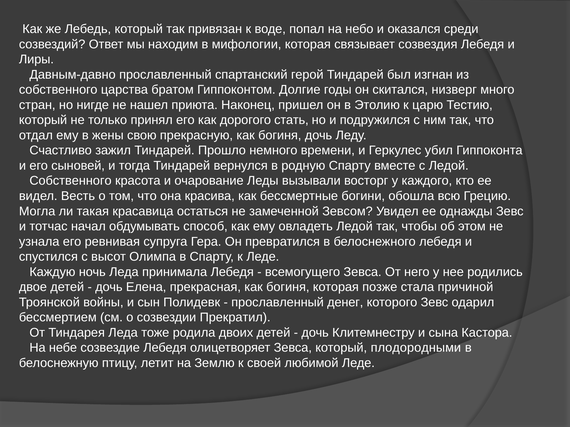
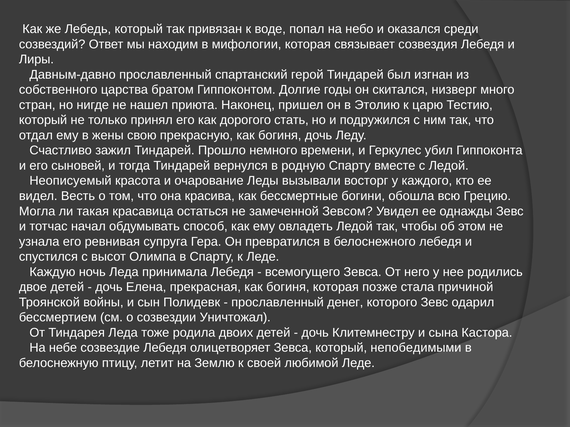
Собственного: Собственного -> Неописуемый (70, 181)
Прекратил: Прекратил -> Уничтожал (235, 318)
плодородными: плодородными -> непобедимыми (416, 348)
